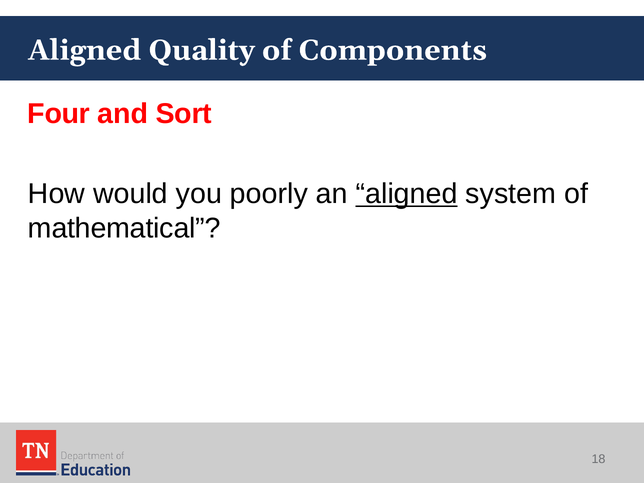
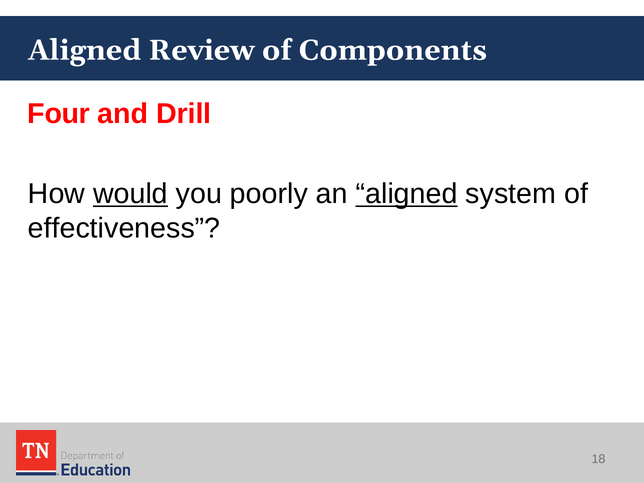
Quality: Quality -> Review (202, 50)
Sort: Sort -> Drill (184, 114)
would underline: none -> present (131, 194)
mathematical: mathematical -> effectiveness (124, 228)
